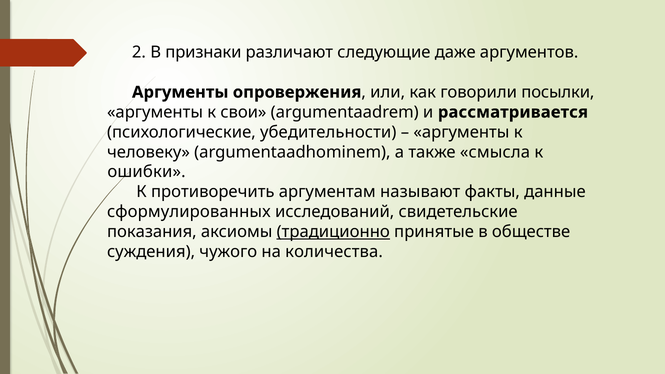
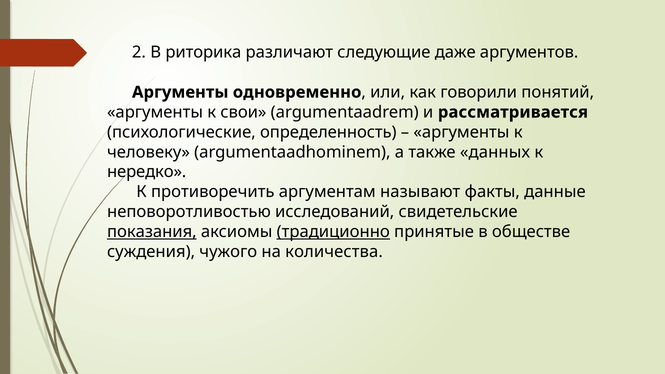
признаки: признаки -> риторика (203, 52)
опровержения: опровержения -> одновременно (297, 92)
посылки: посылки -> понятий (558, 92)
убедительности: убедительности -> определенность (328, 132)
смысла: смысла -> данных (495, 152)
ошибки: ошибки -> нередко (147, 172)
сформулированных: сформулированных -> неповоротливостью (189, 212)
показания underline: none -> present (152, 232)
